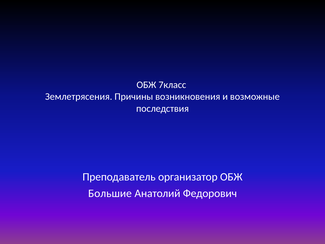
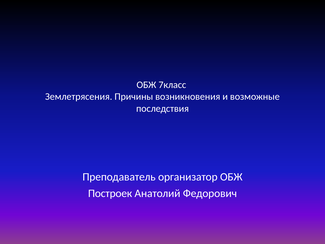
Большие: Большие -> Построек (110, 193)
